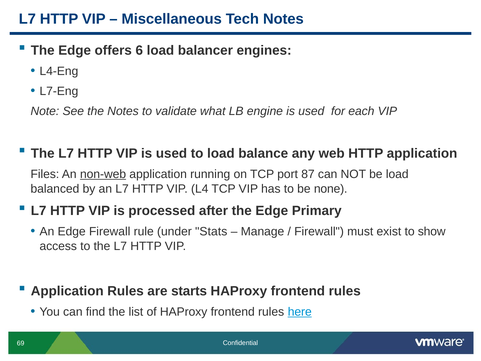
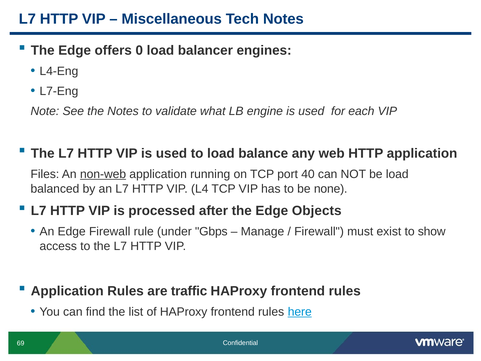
6: 6 -> 0 (139, 50)
87: 87 -> 40 (308, 174)
Primary: Primary -> Objects (317, 211)
Stats: Stats -> Gbps (211, 231)
starts: starts -> traffic (189, 291)
